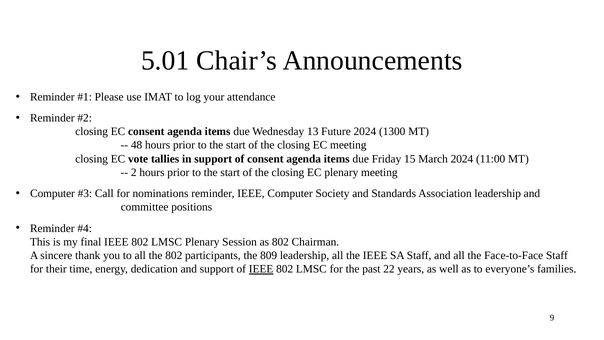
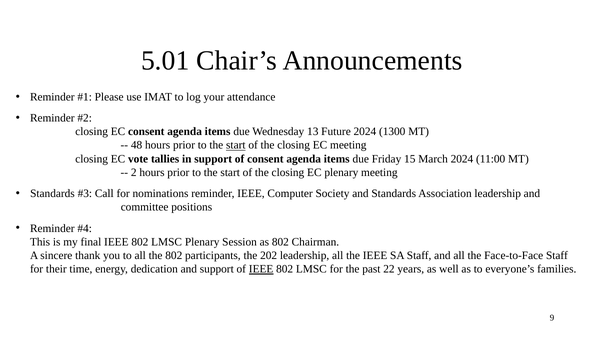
start underline: none -> present (236, 145)
Computer: Computer -> Standards (52, 193)
809: 809 -> 202 (269, 255)
